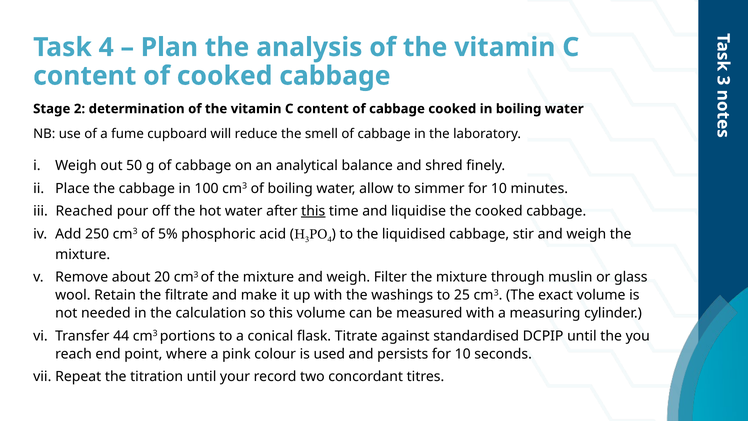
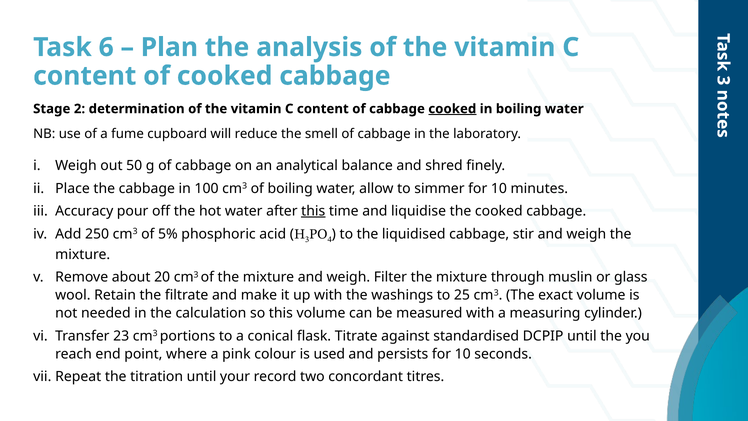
4: 4 -> 6 (106, 47)
cooked underline: none -> present (452, 109)
Reached: Reached -> Accuracy (84, 211)
44: 44 -> 23 (121, 336)
